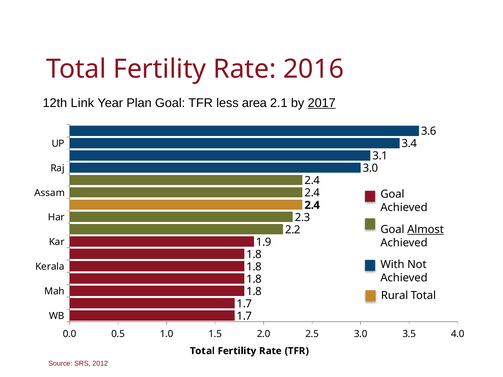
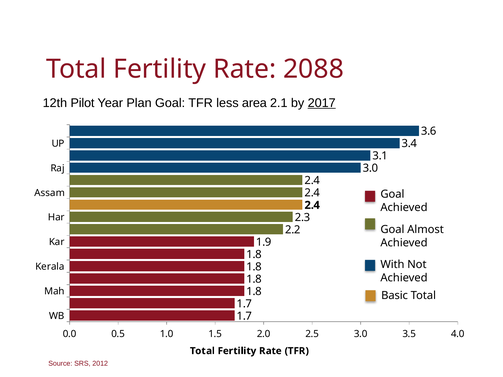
2016: 2016 -> 2088 (313, 69)
Link: Link -> Pilot (82, 103)
Almost underline: present -> none (426, 230)
Rural: Rural -> Basic (395, 296)
